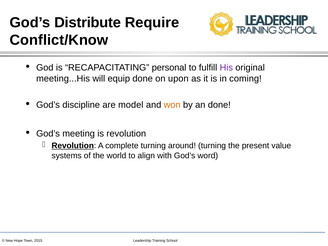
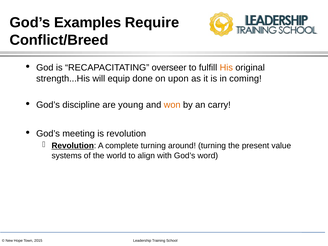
Distribute: Distribute -> Examples (88, 23)
Conflict/Know: Conflict/Know -> Conflict/Breed (59, 40)
personal: personal -> overseer (169, 68)
His colour: purple -> orange (226, 68)
meeting...His: meeting...His -> strength...His (63, 79)
model: model -> young (131, 105)
an done: done -> carry (219, 105)
